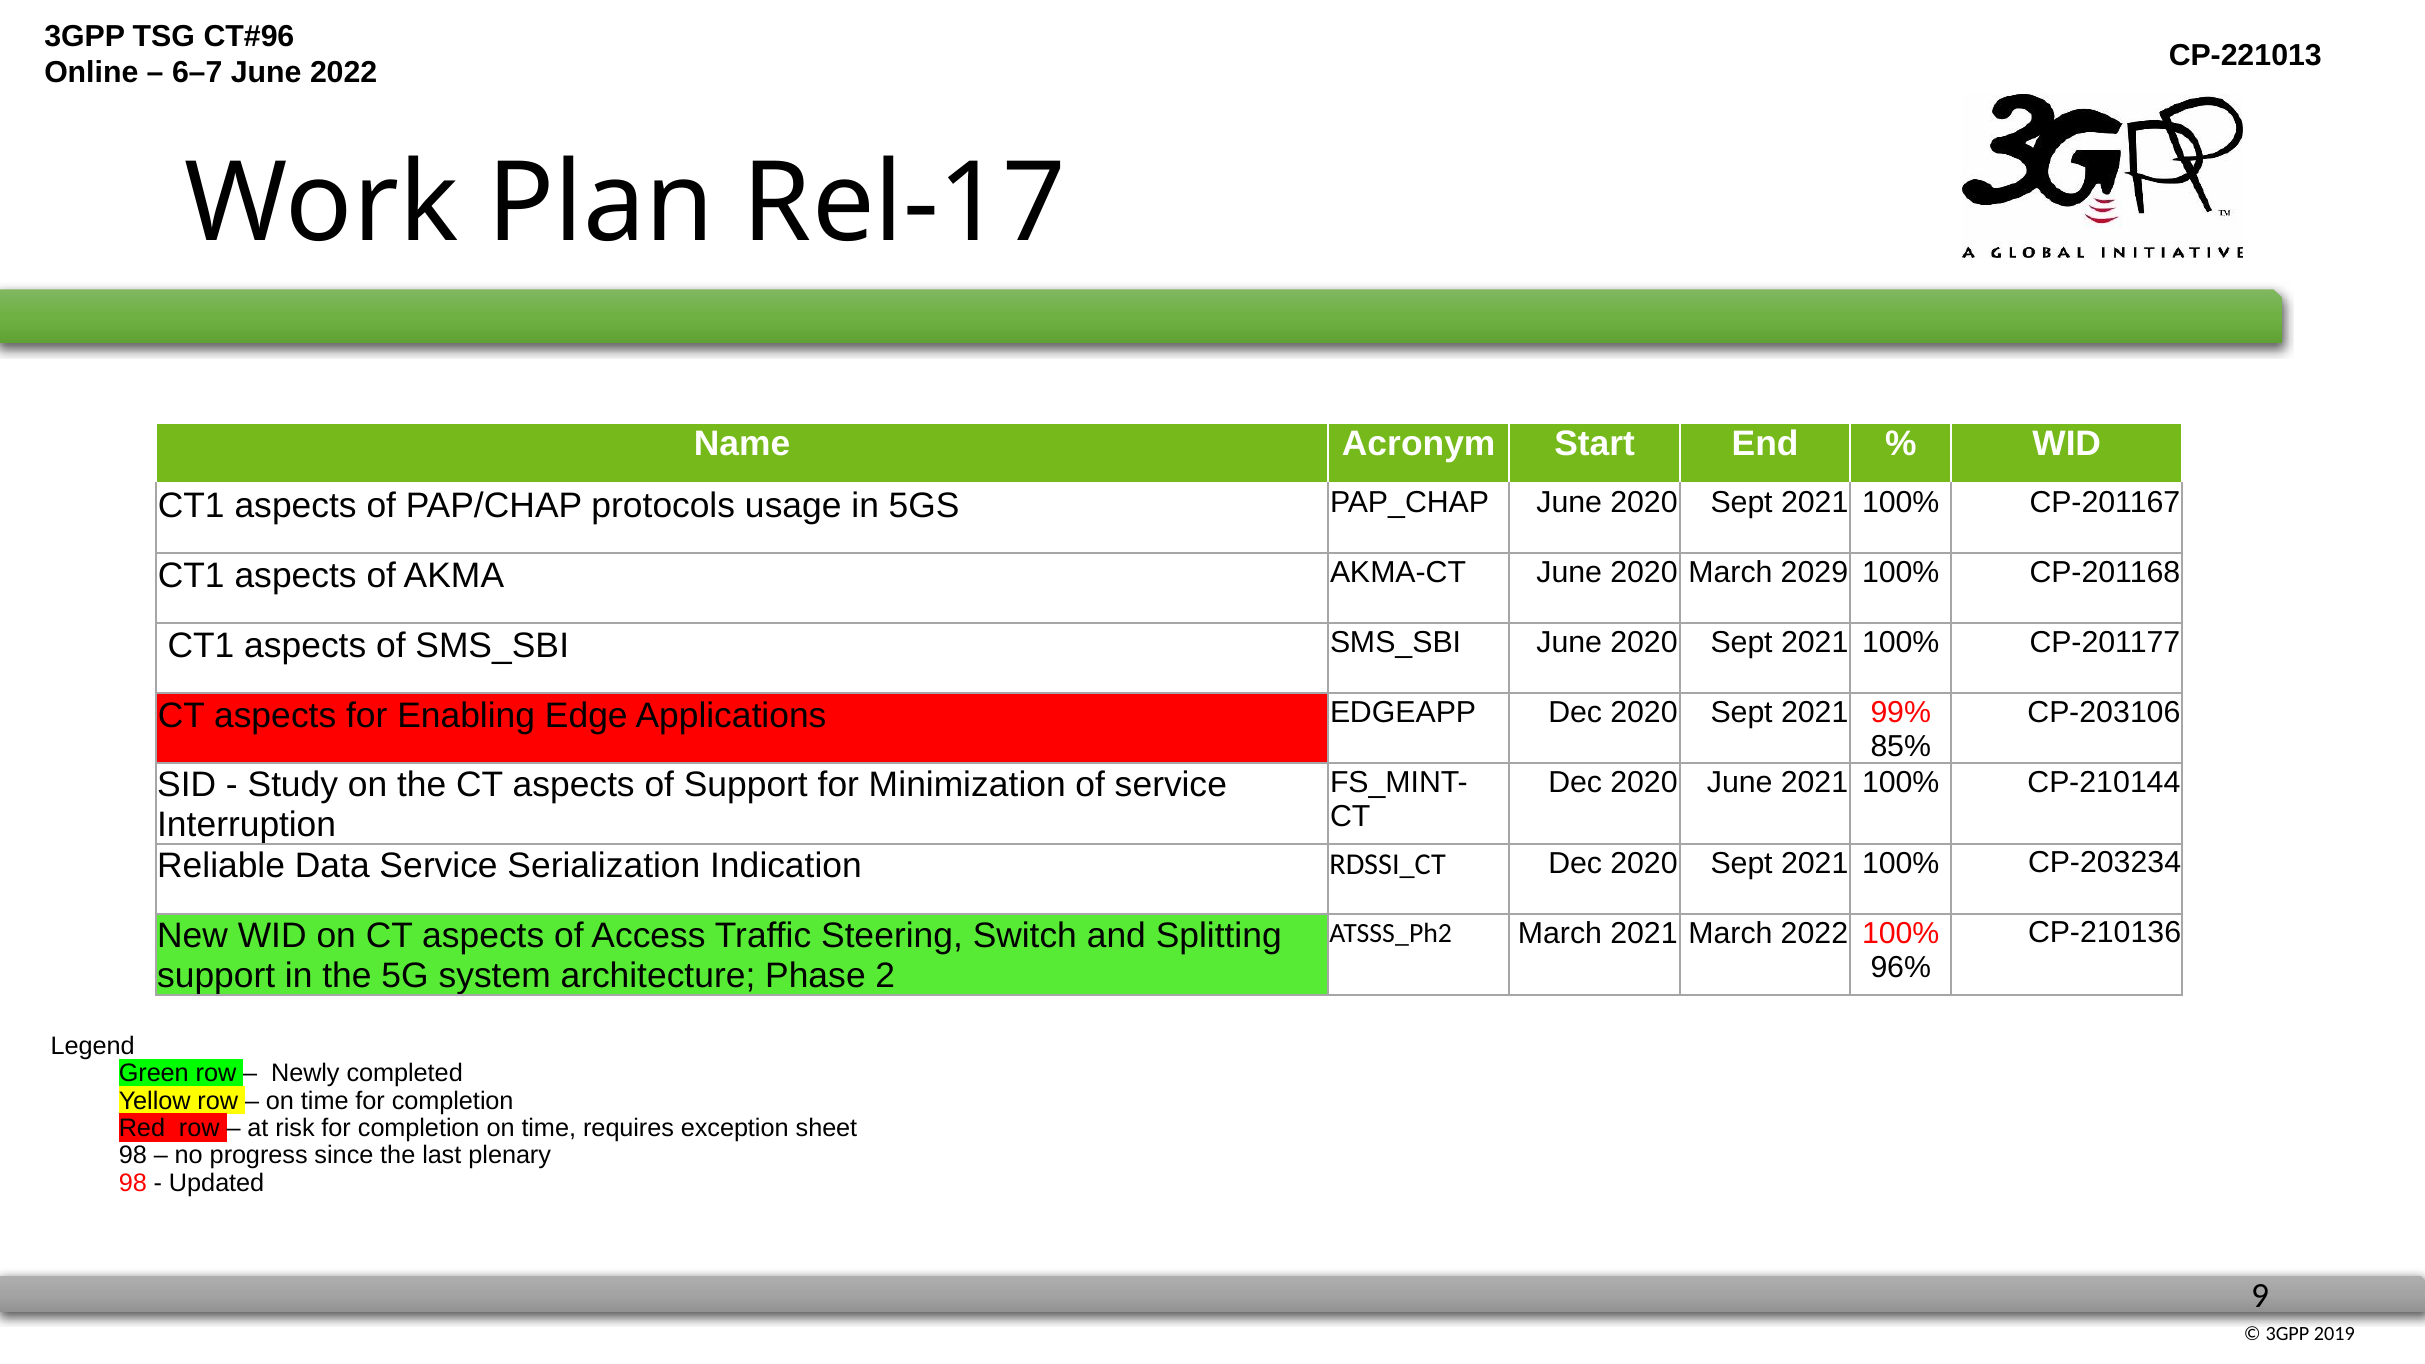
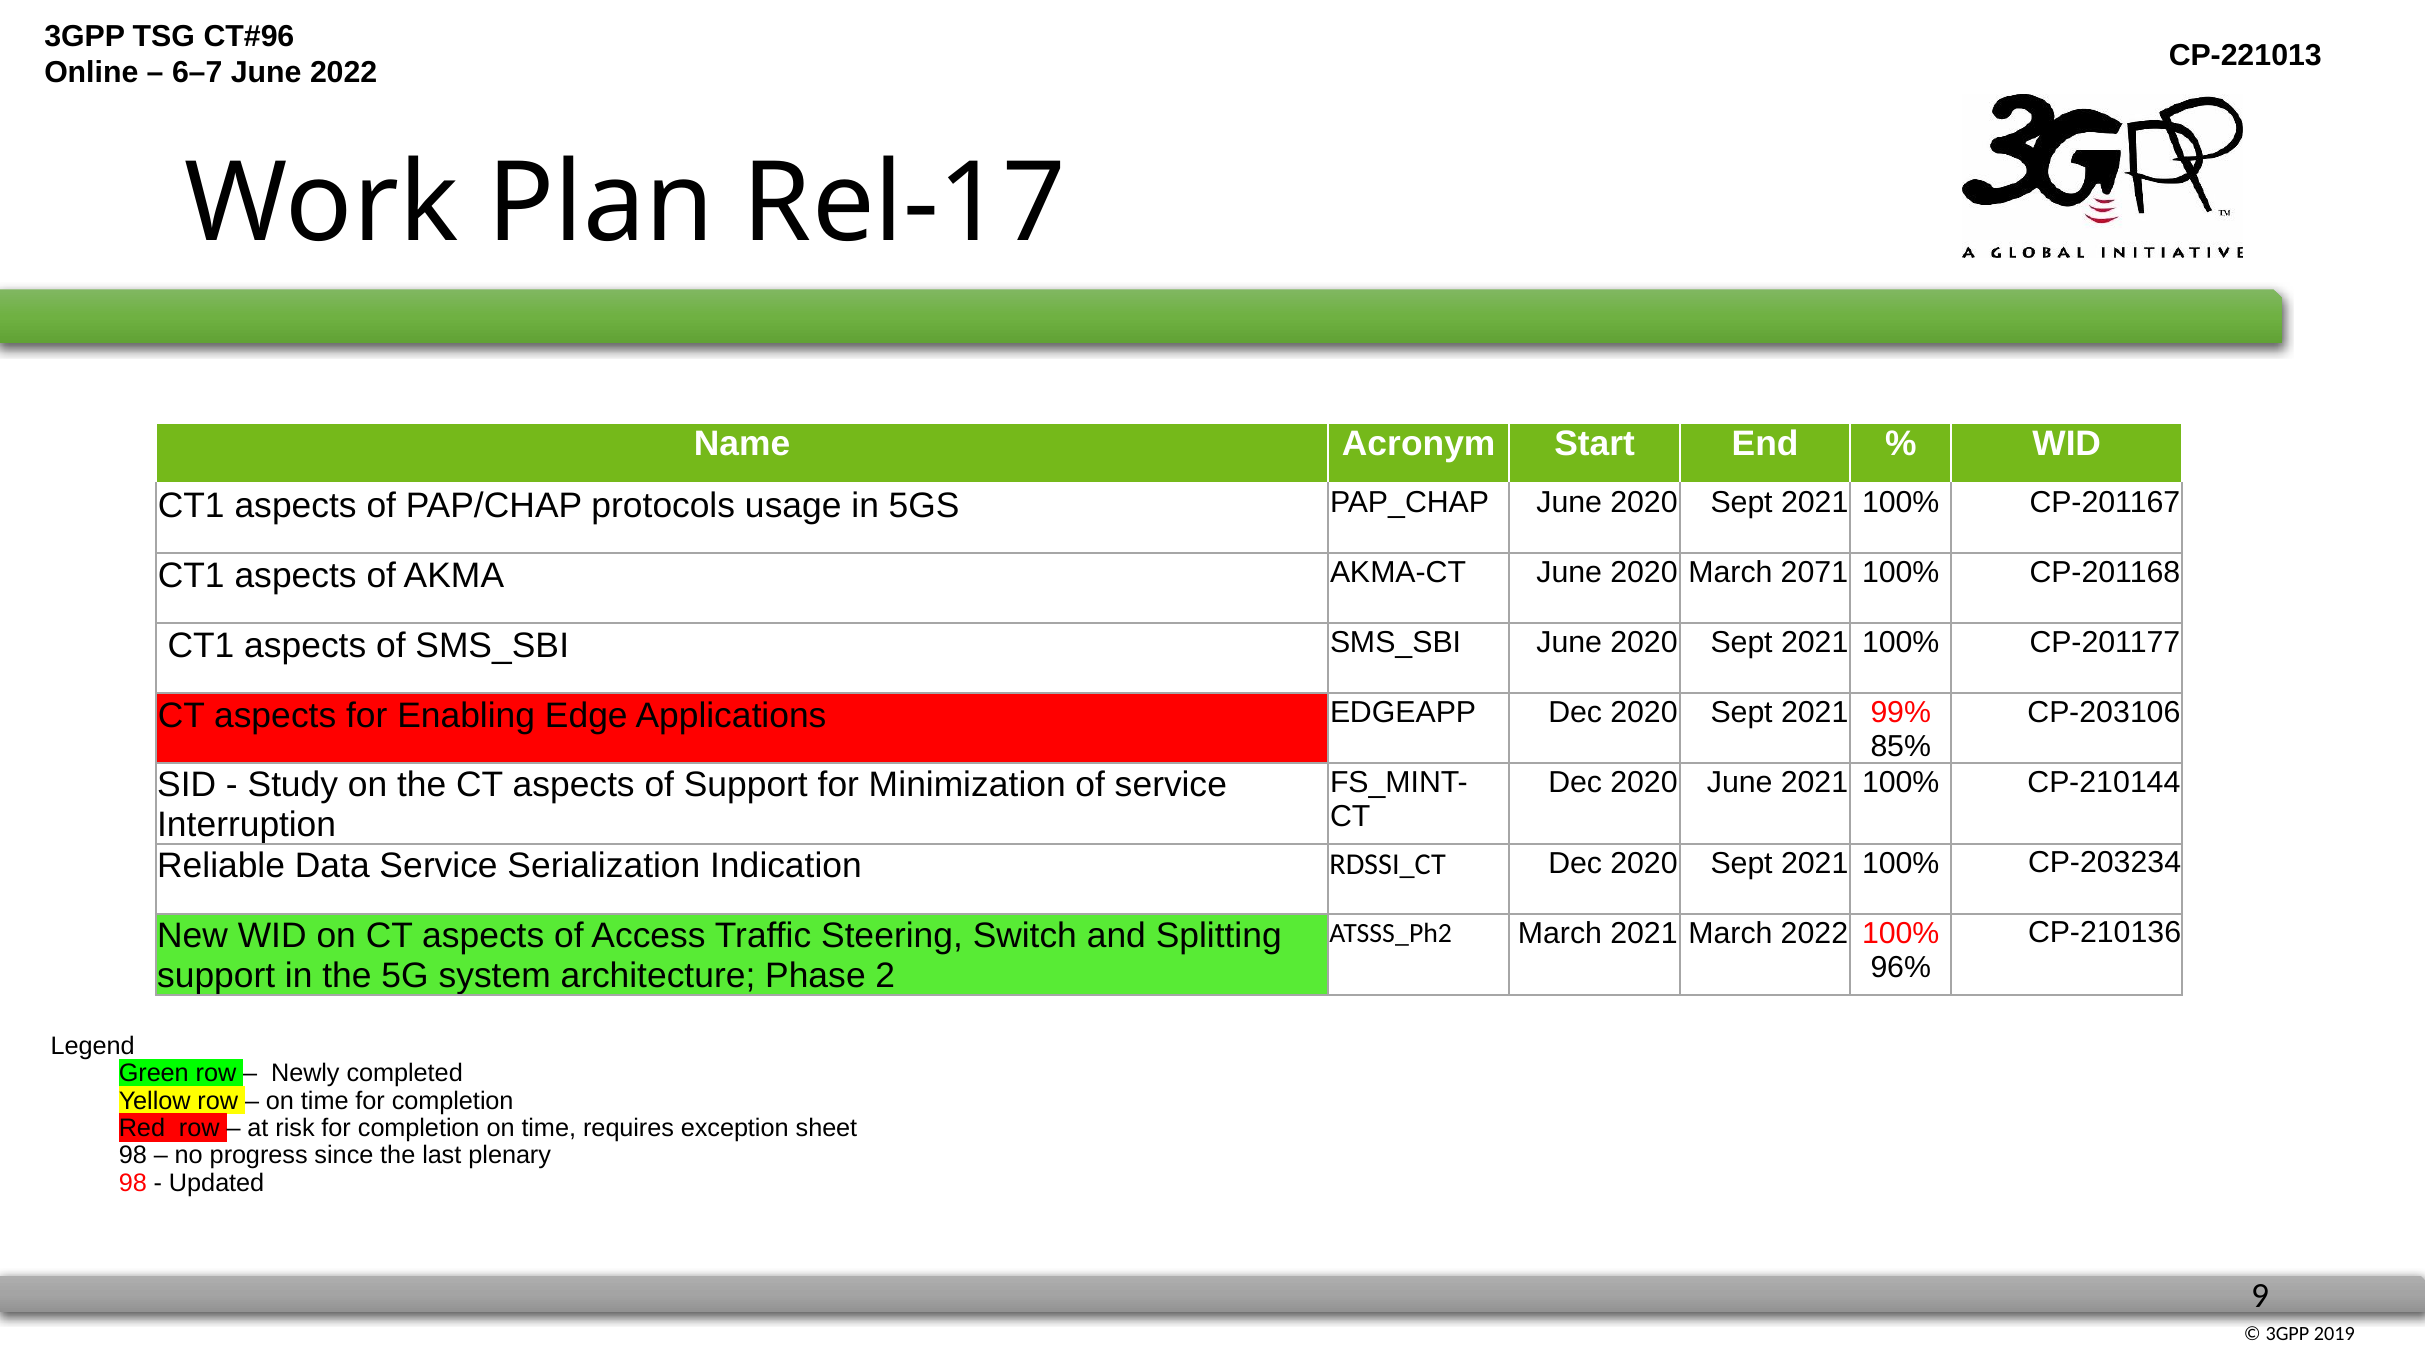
2029: 2029 -> 2071 (1814, 572)
